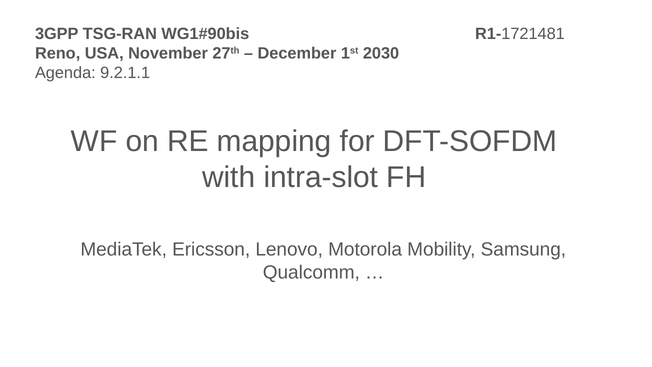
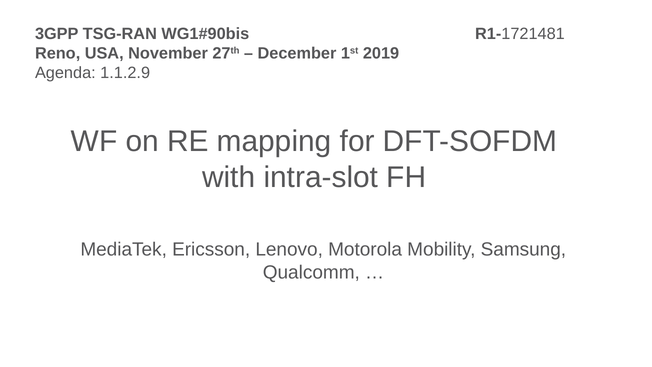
2030: 2030 -> 2019 (381, 53)
9.2.1.1: 9.2.1.1 -> 1.1.2.9 (125, 73)
